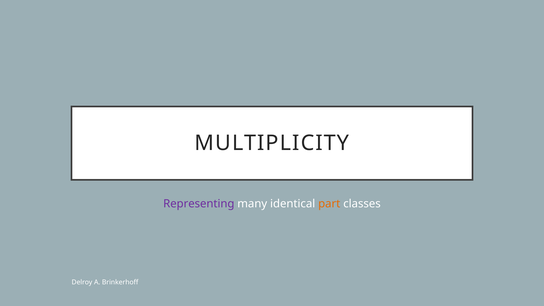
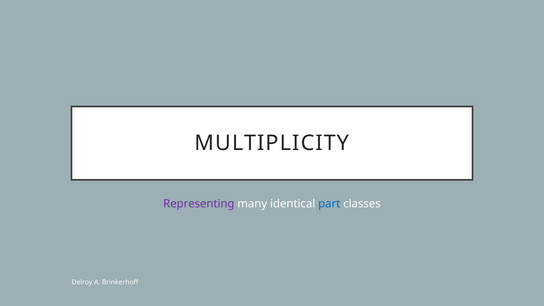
part colour: orange -> blue (329, 204)
